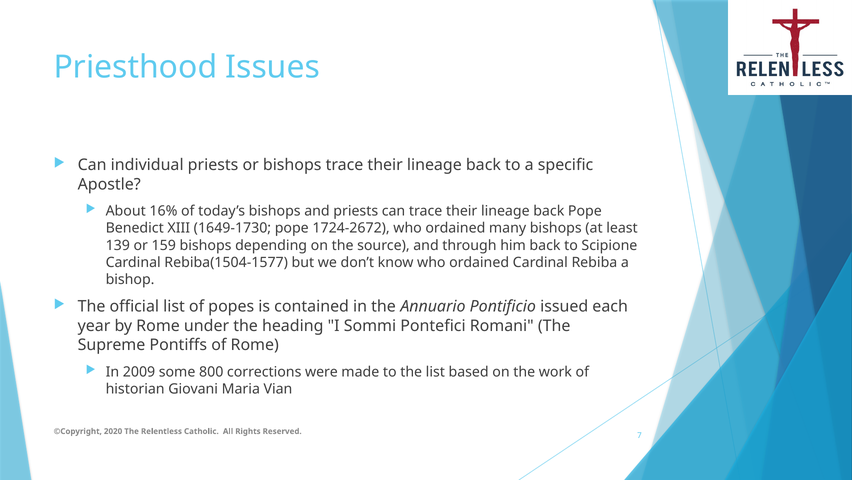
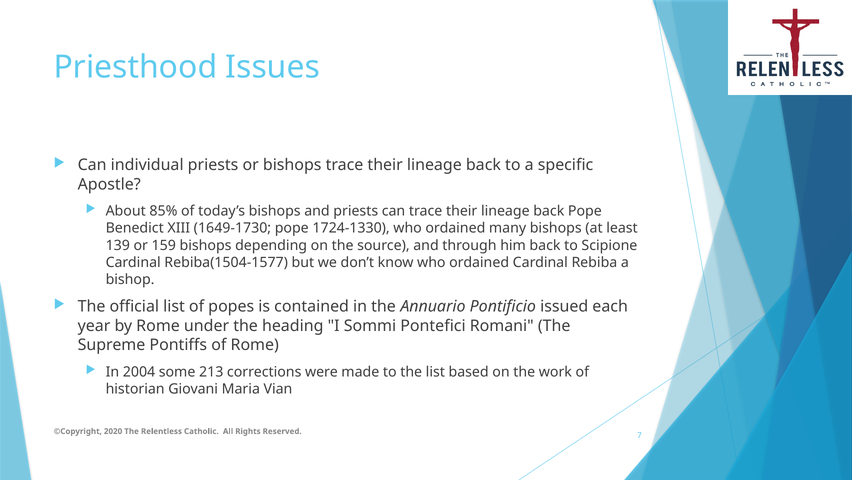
16%: 16% -> 85% (163, 211)
1724-2672: 1724-2672 -> 1724-1330 (351, 228)
2009: 2009 -> 2004 (139, 371)
800: 800 -> 213 (211, 371)
